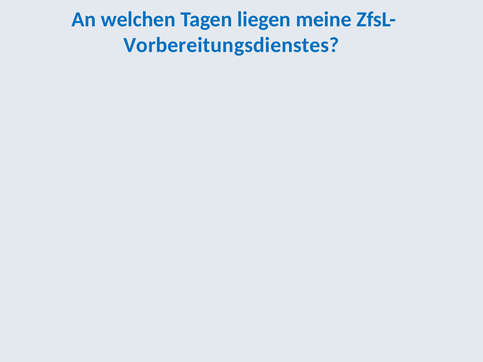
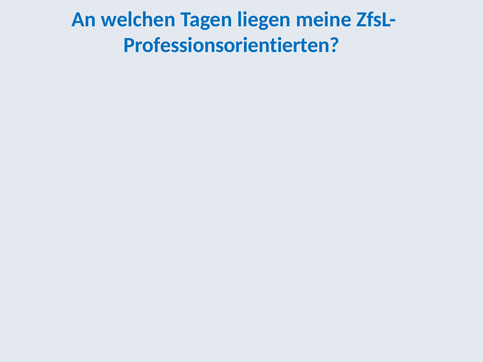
Vorbereitungsdienstes: Vorbereitungsdienstes -> Professionsorientierten (231, 45)
